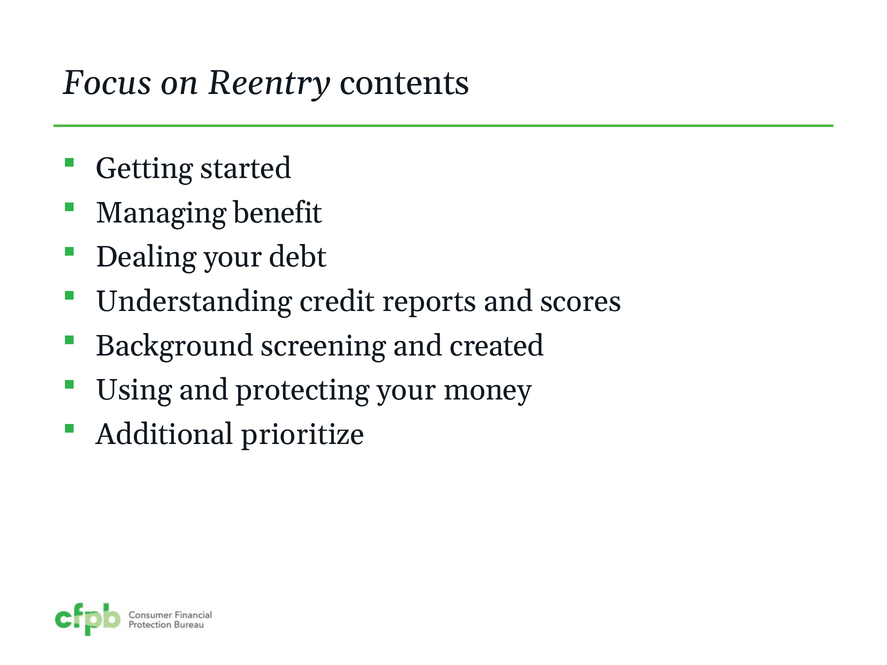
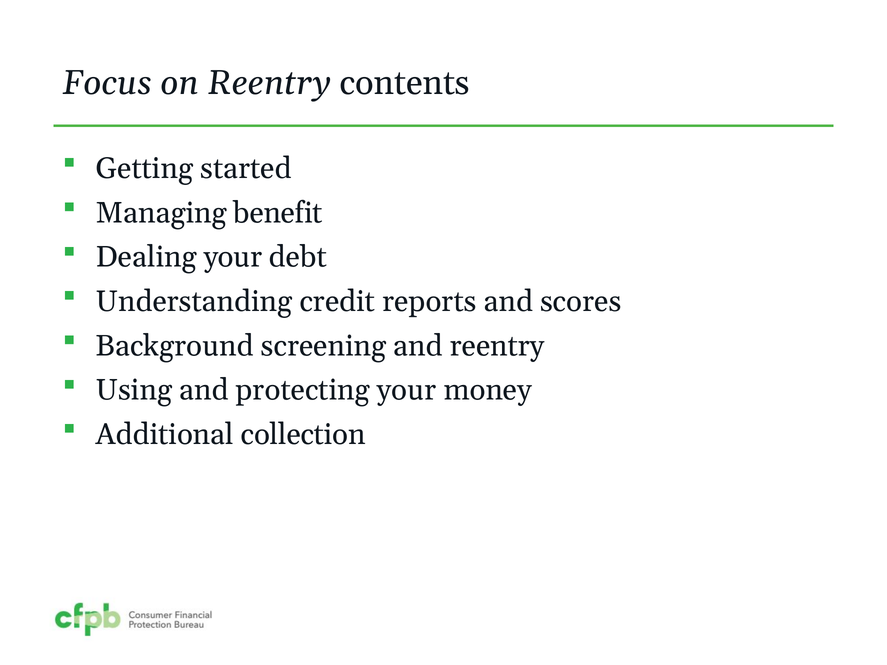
and created: created -> reentry (497, 346)
prioritize: prioritize -> collection (303, 435)
